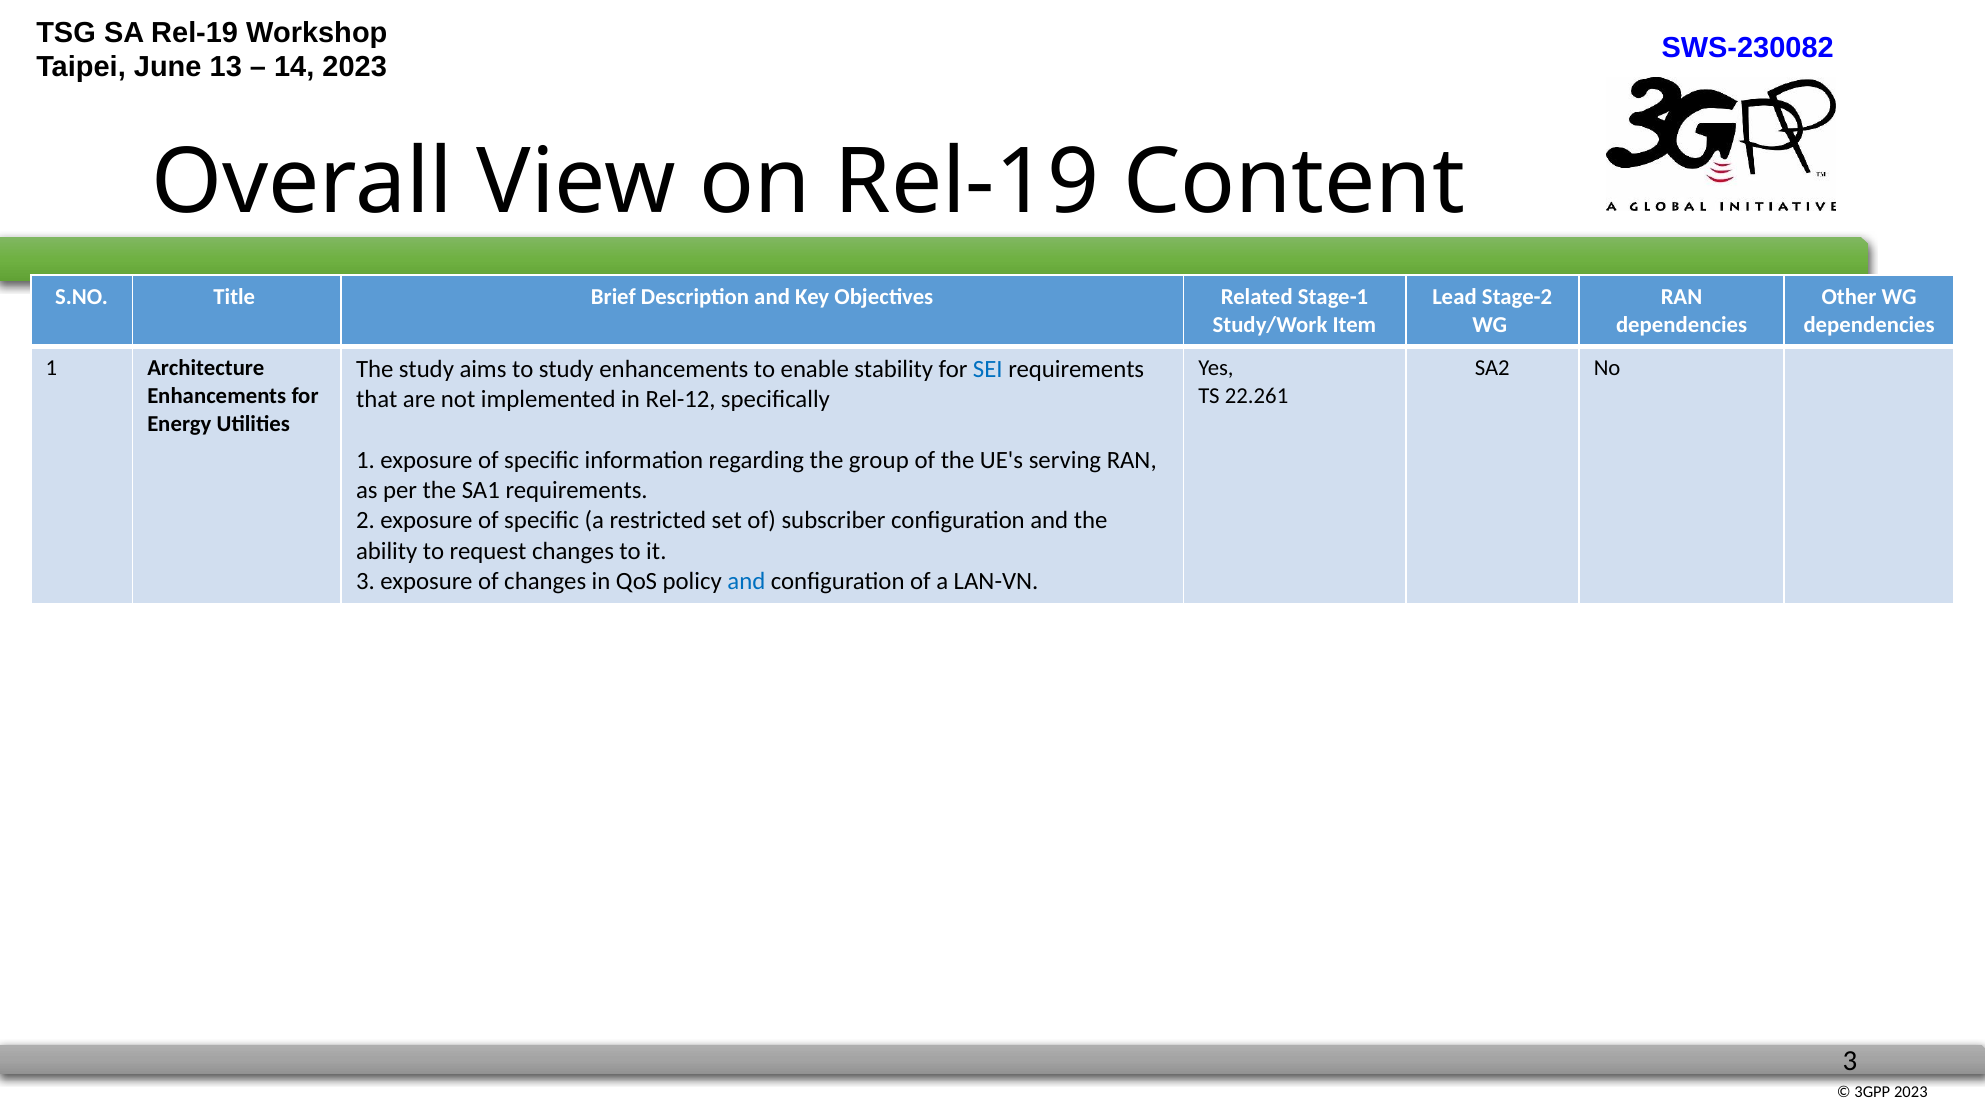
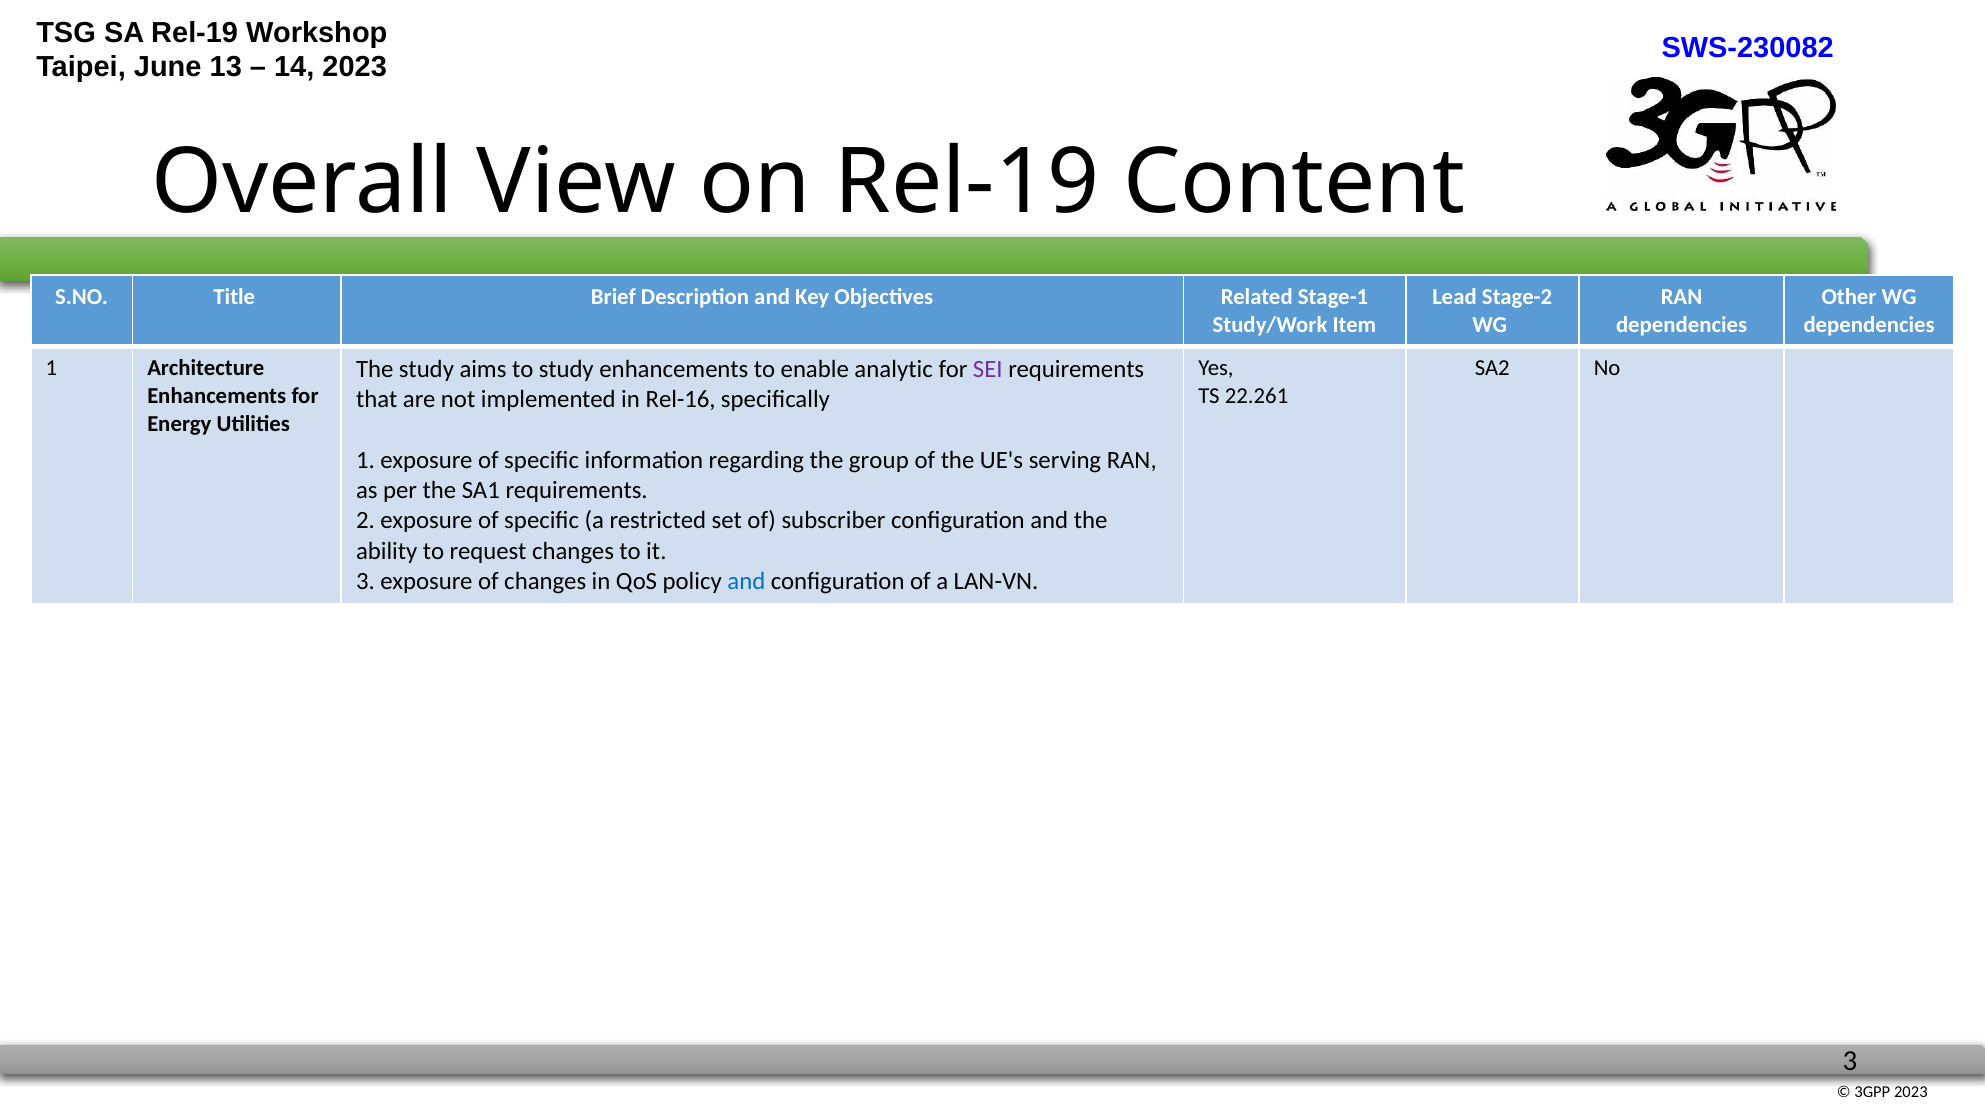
stability: stability -> analytic (894, 369)
SEI colour: blue -> purple (988, 369)
Rel-12: Rel-12 -> Rel-16 (681, 399)
